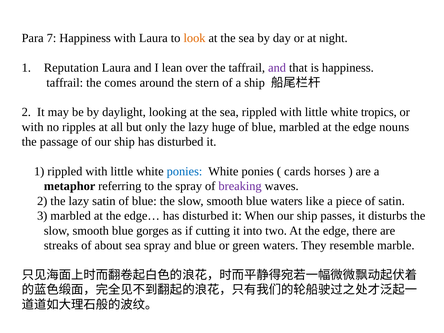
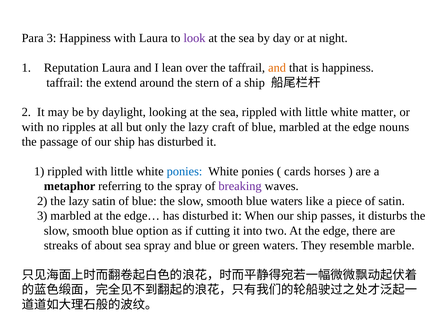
Para 7: 7 -> 3 (51, 38)
look colour: orange -> purple (194, 38)
and colour: purple -> orange (277, 68)
comes: comes -> extend (121, 83)
tropics: tropics -> matter (379, 112)
huge: huge -> craft (224, 127)
gorges: gorges -> option (152, 231)
